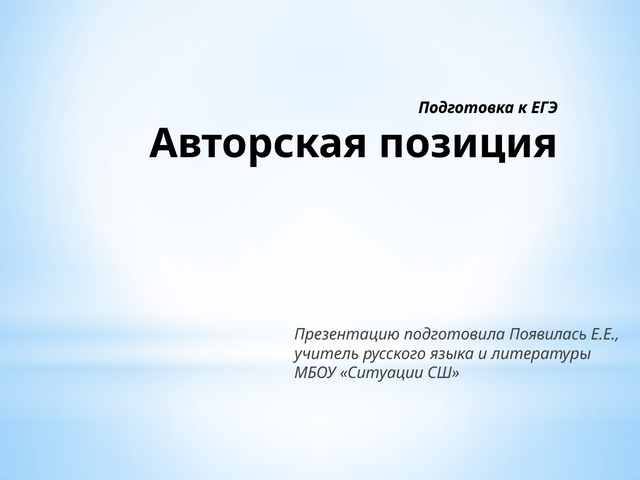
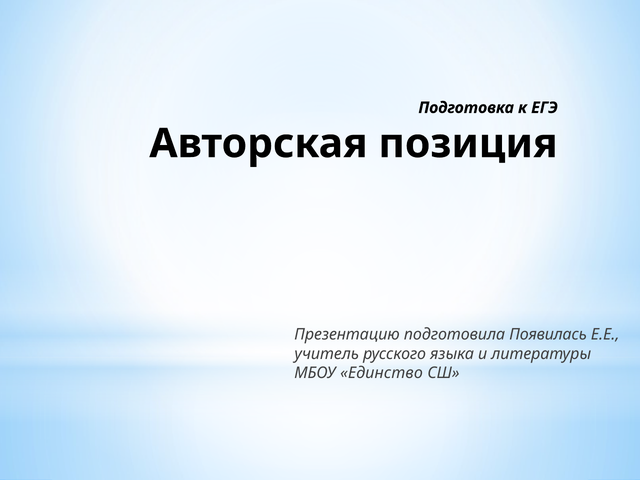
Ситуации: Ситуации -> Единство (382, 373)
